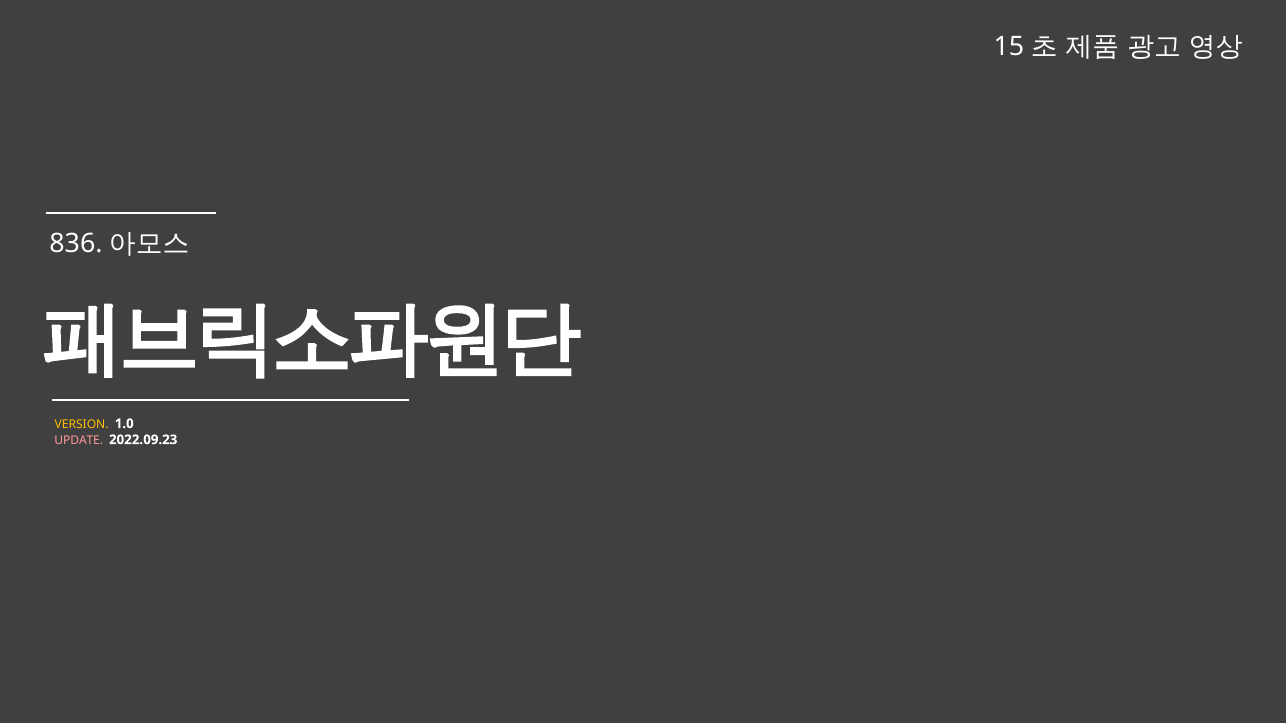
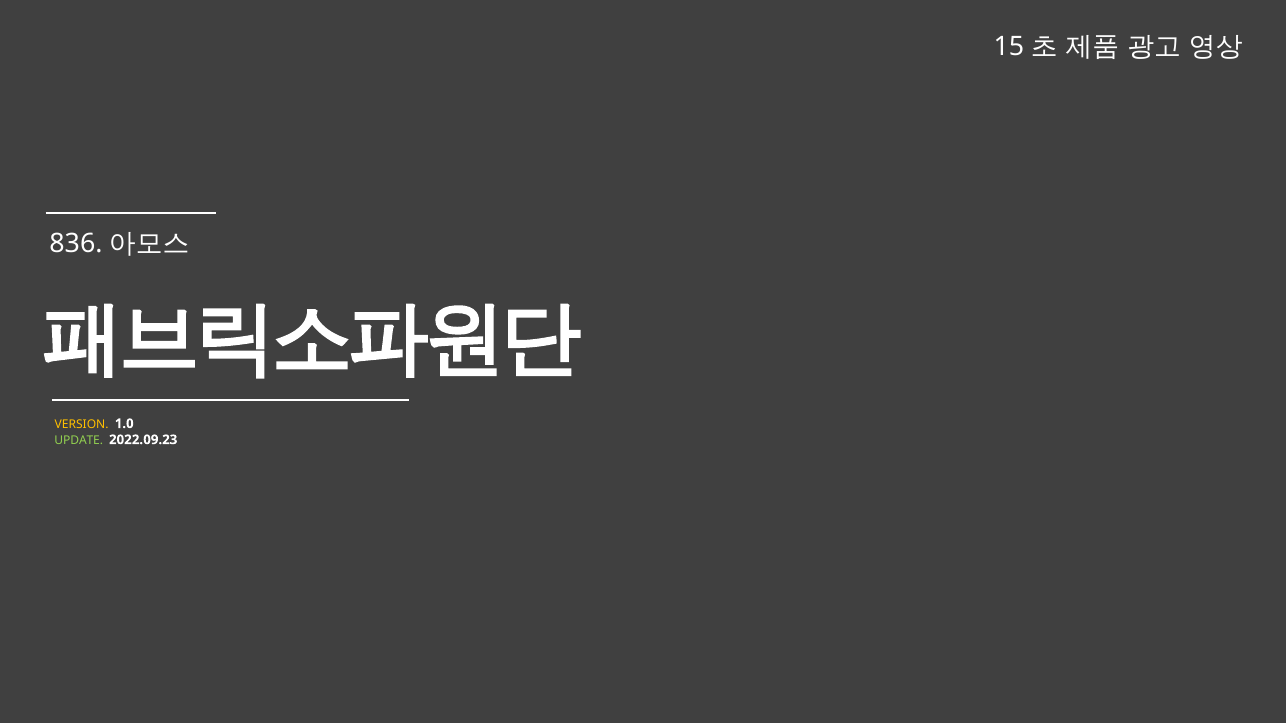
UPDATE colour: pink -> light green (79, 440)
